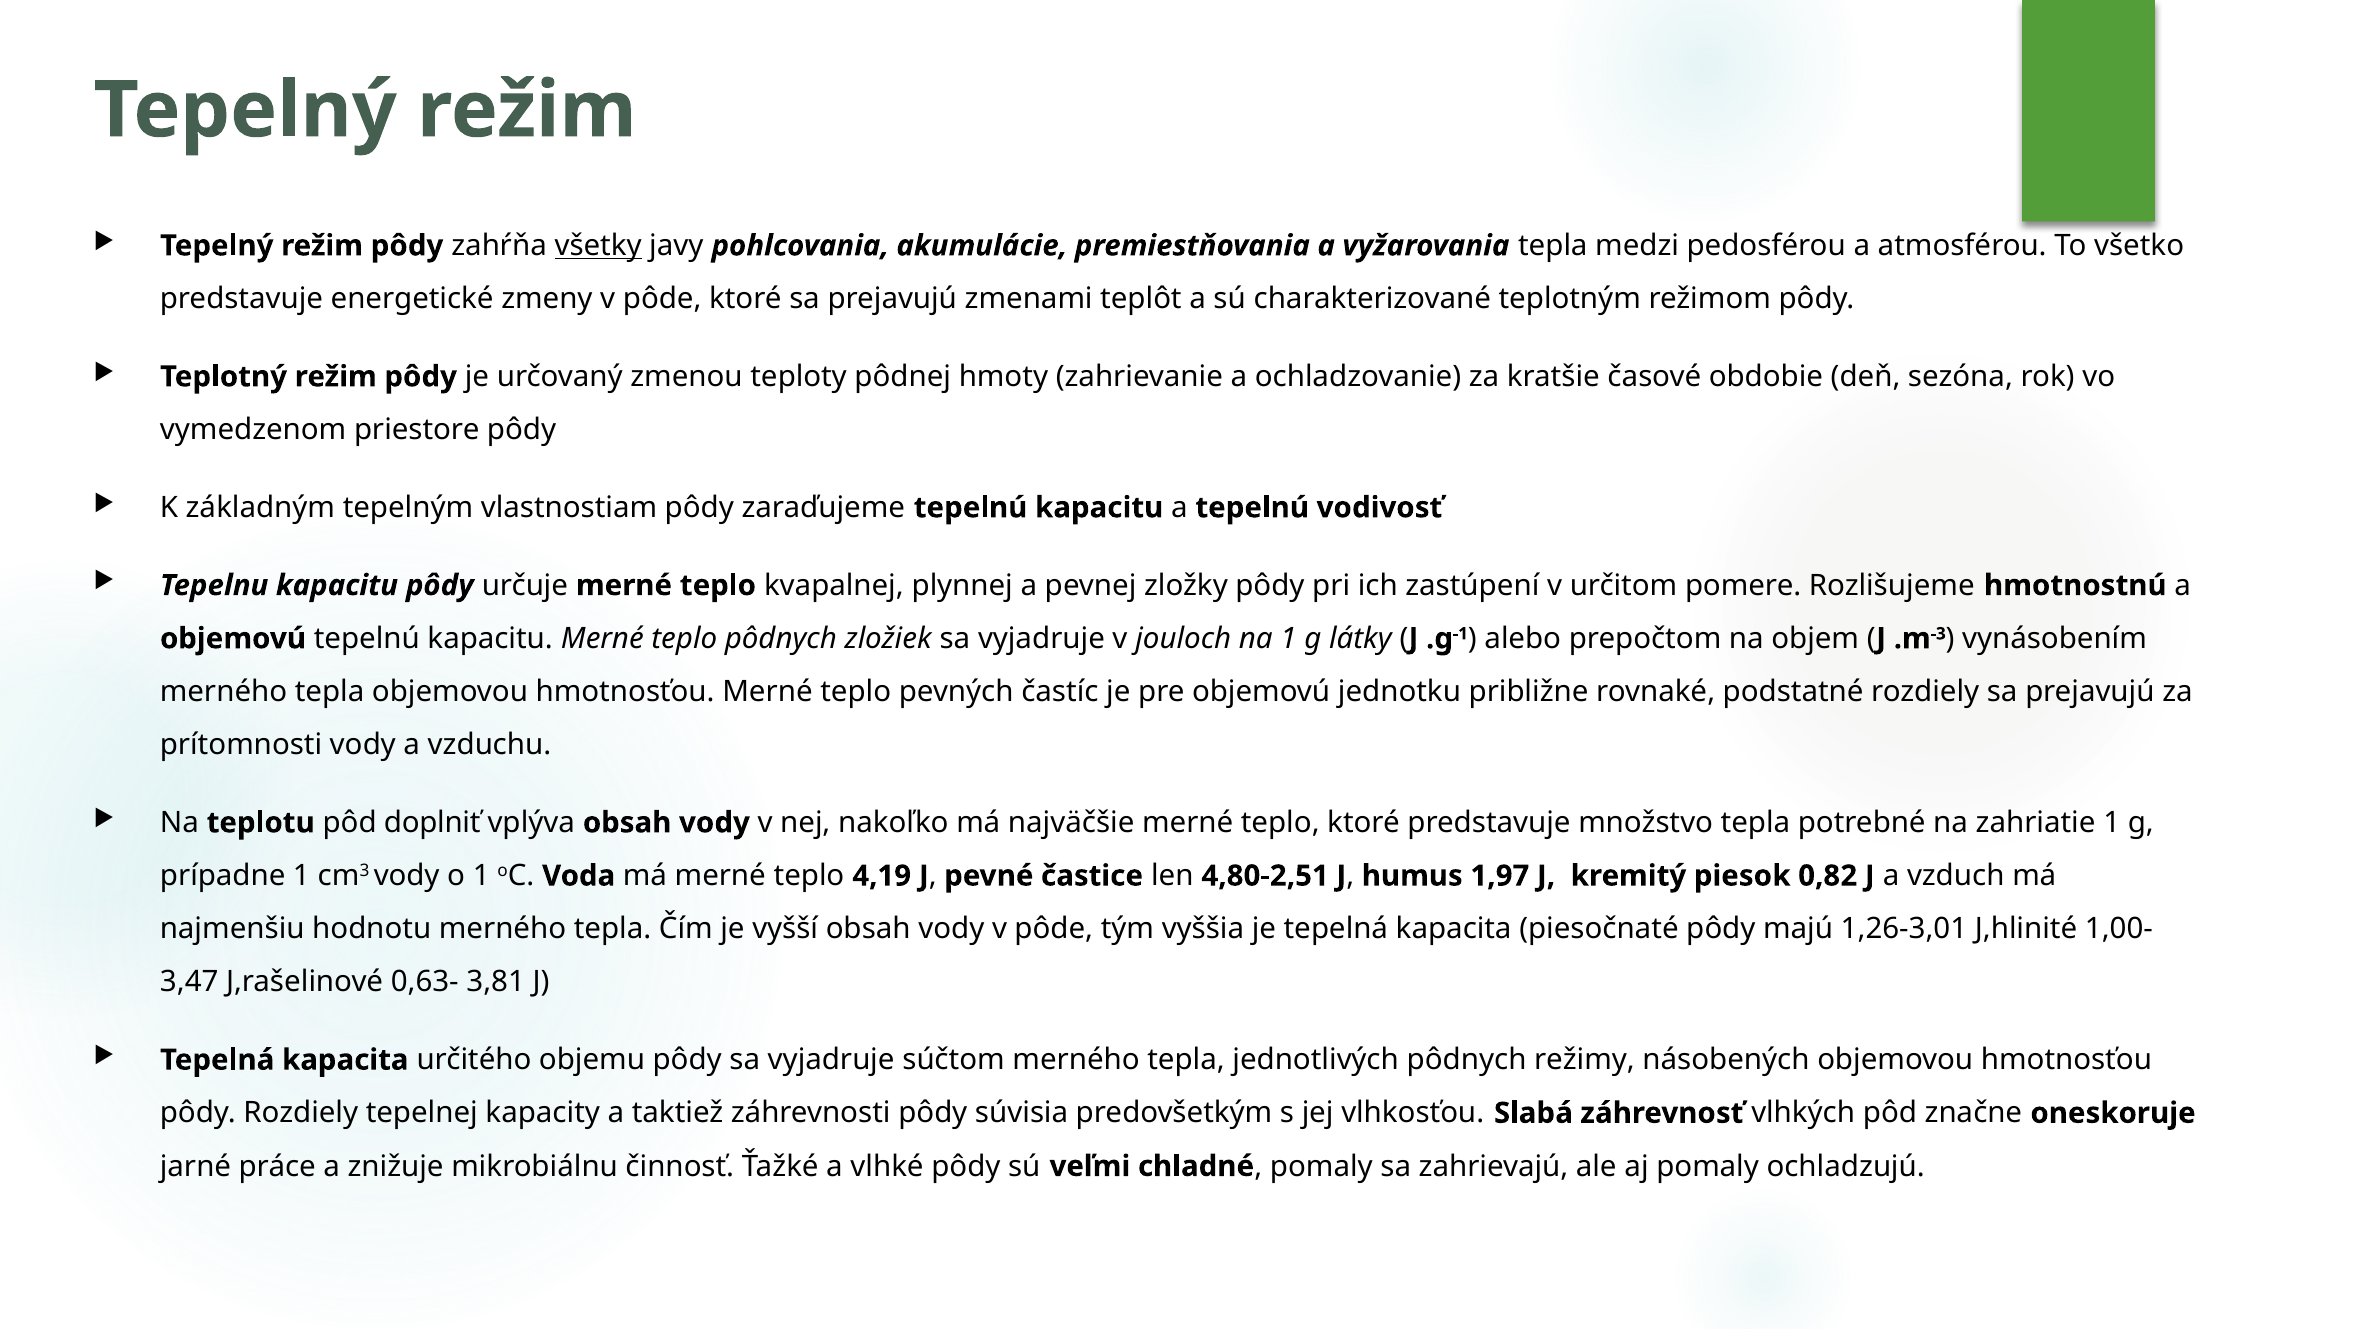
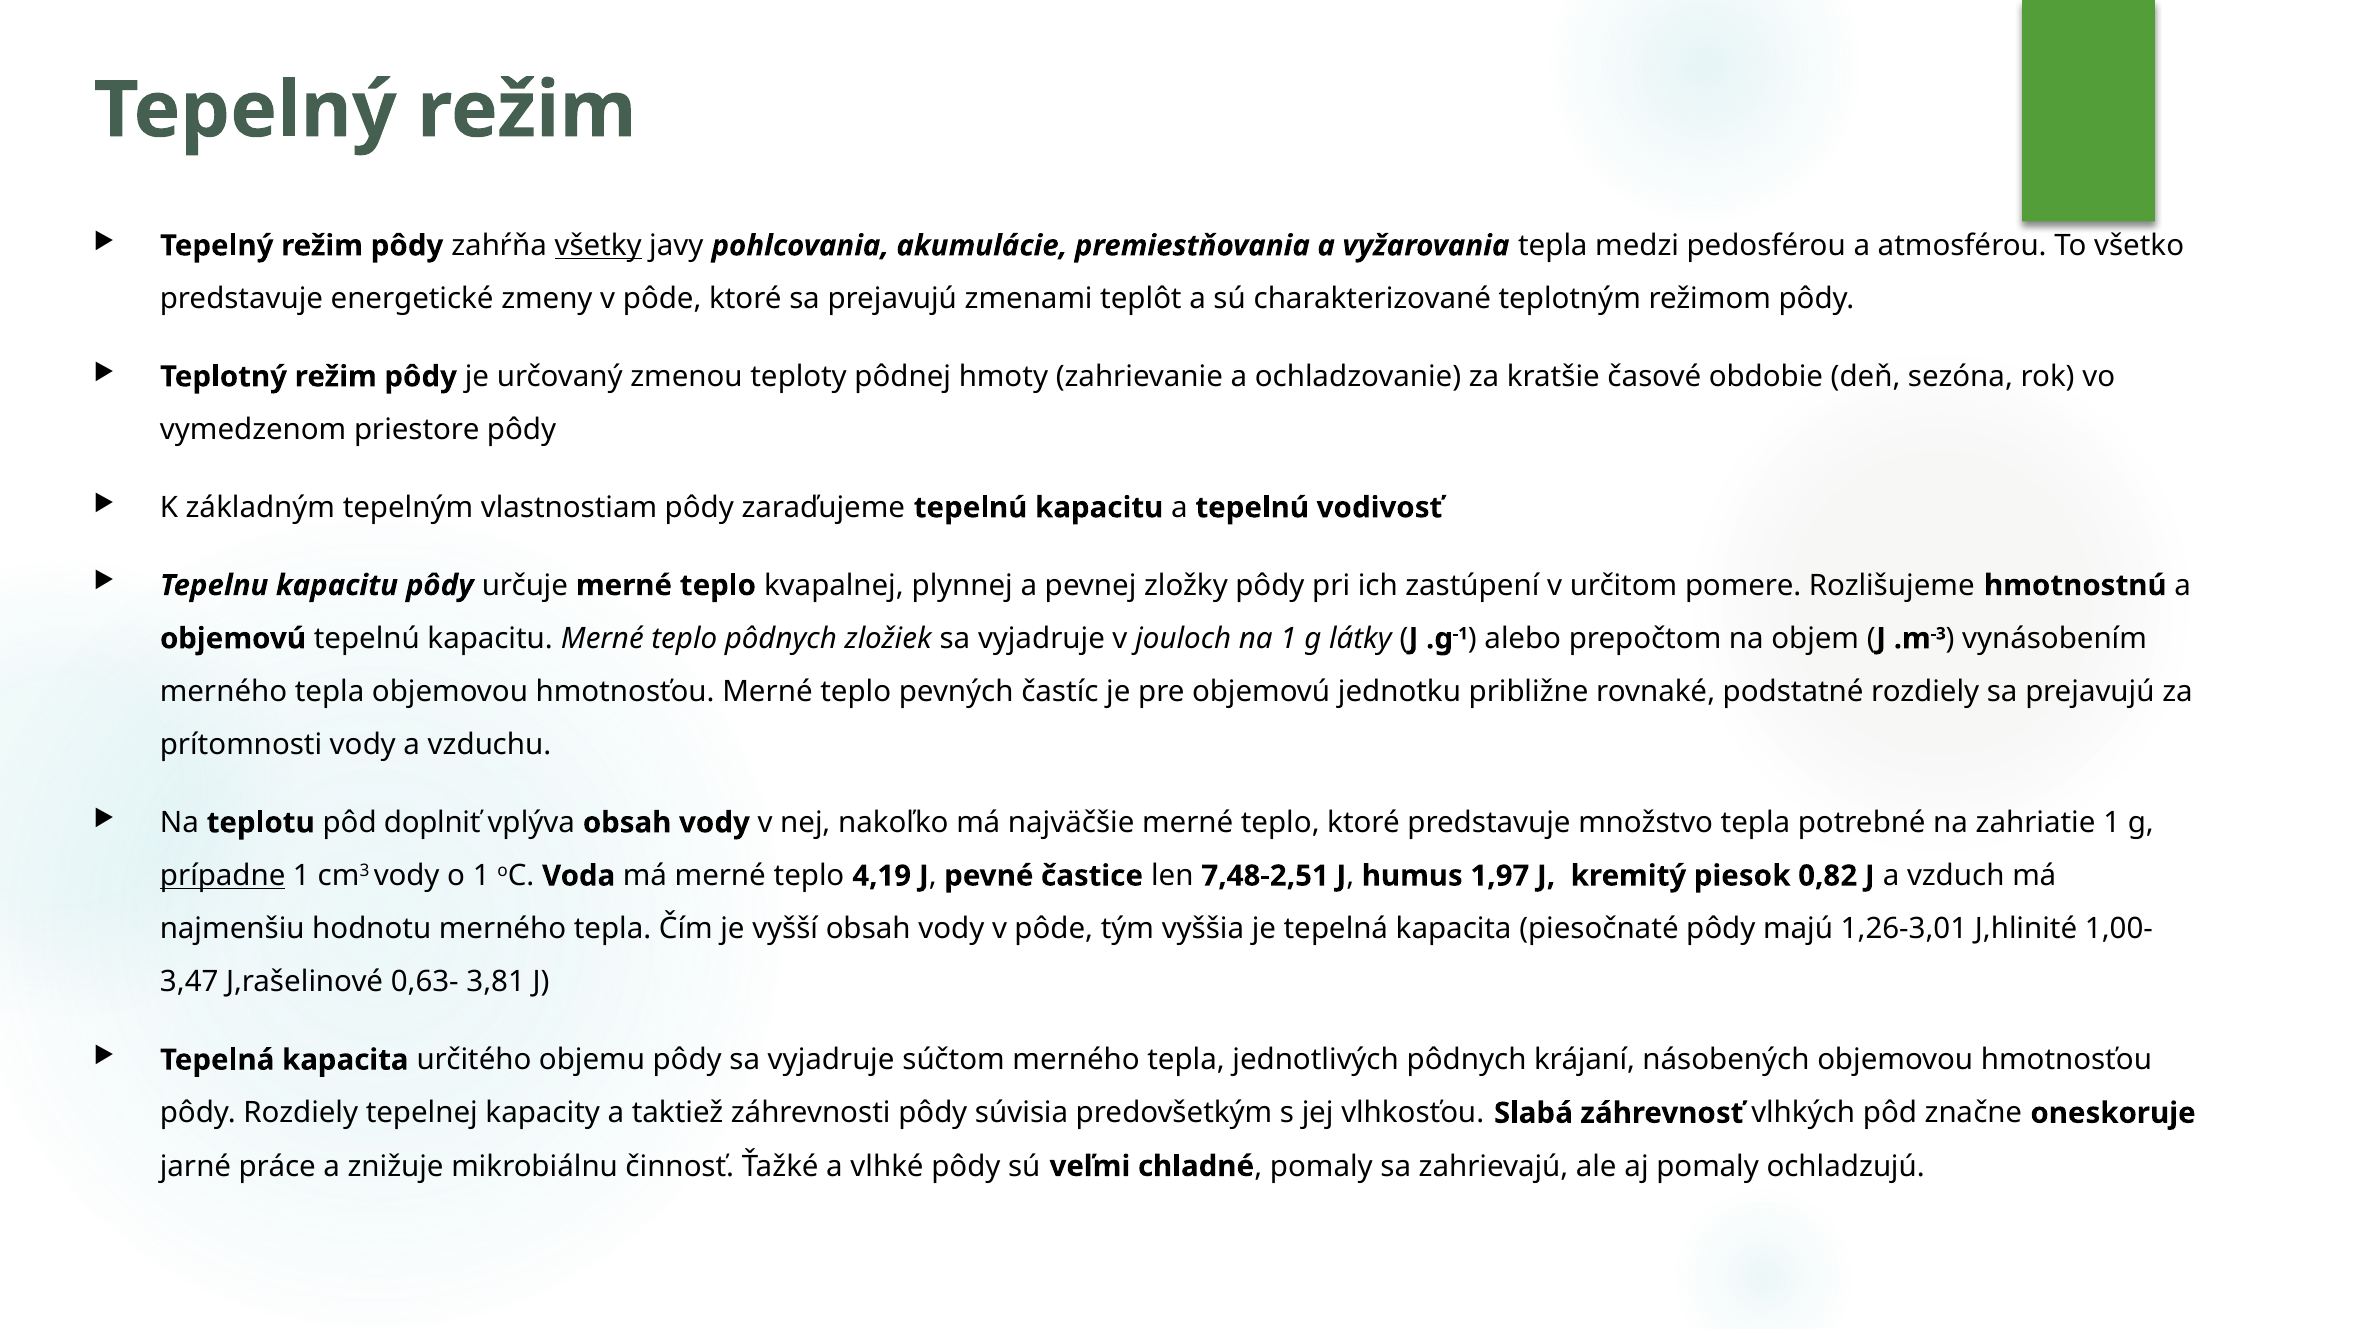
prípadne underline: none -> present (223, 876)
4,80-2,51: 4,80-2,51 -> 7,48-2,51 (1265, 876)
režimy: režimy -> krájaní (1584, 1060)
